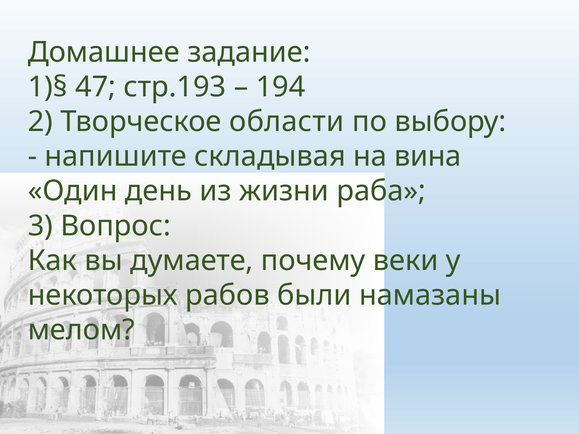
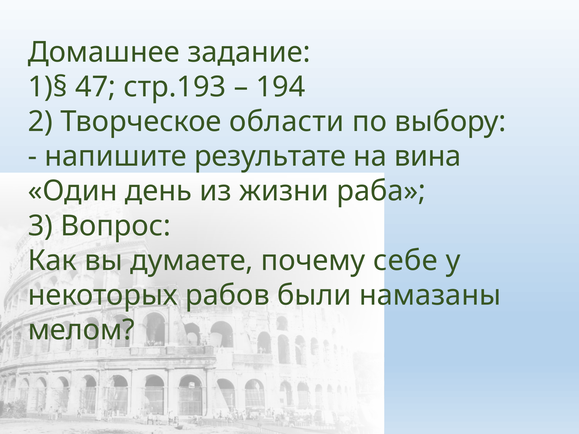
складывая: складывая -> результате (270, 156)
веки: веки -> себе (405, 261)
